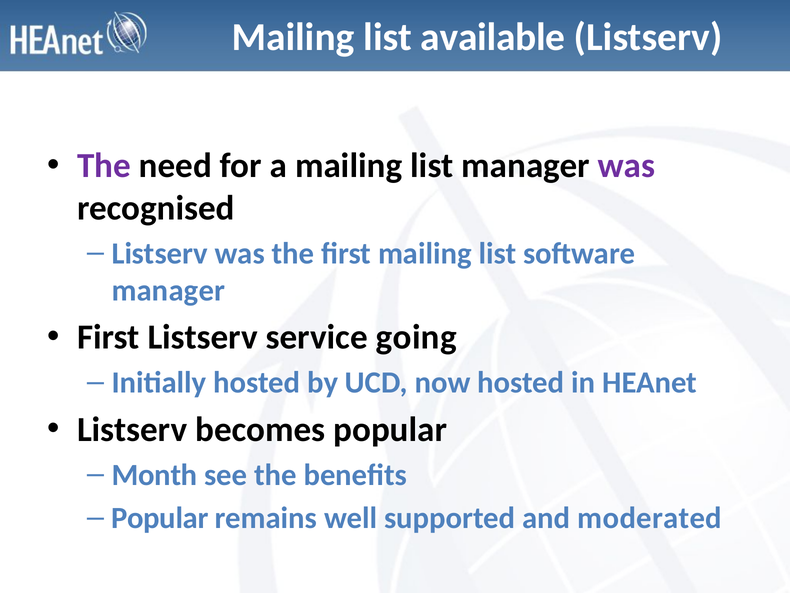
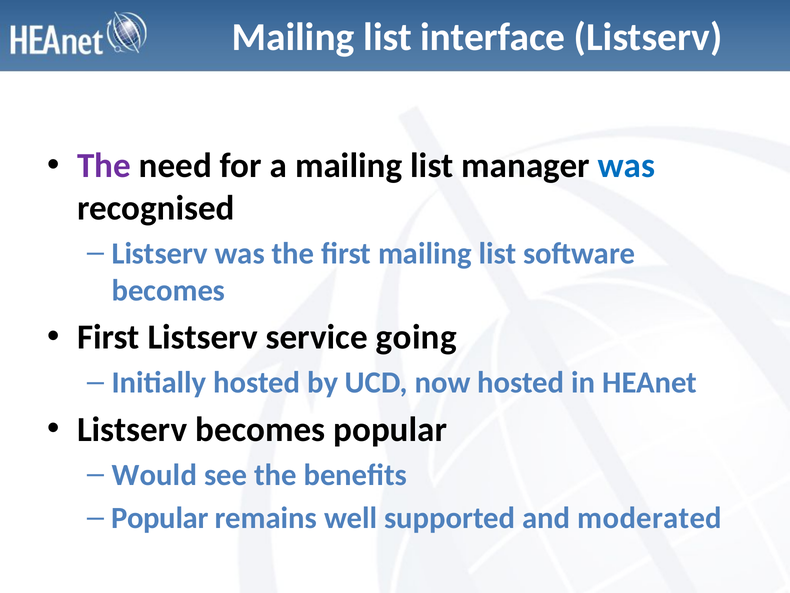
available: available -> interface (493, 37)
was colour: purple -> blue (626, 166)
manager: manager -> becomes (168, 290)
Month: Month -> Would (154, 475)
